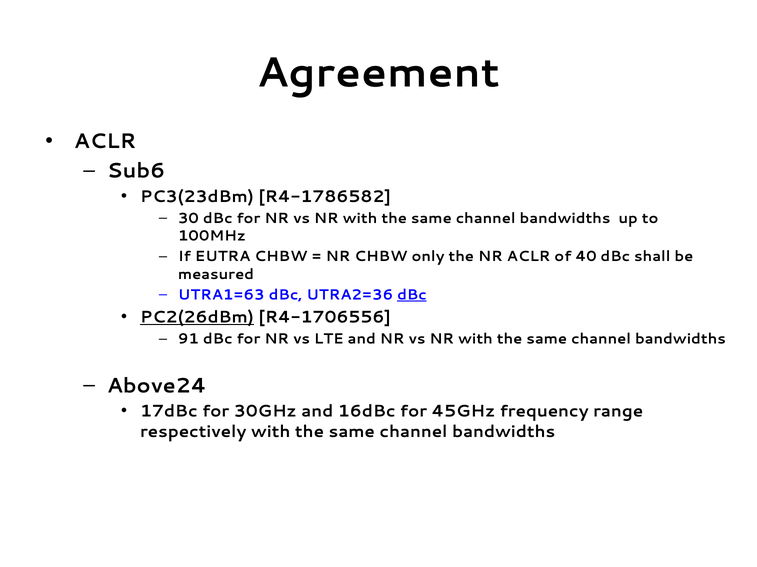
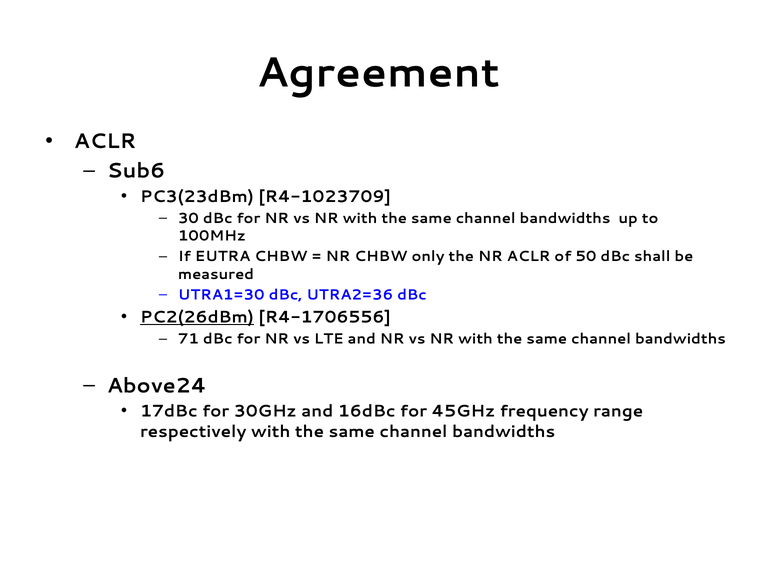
R4-1786582: R4-1786582 -> R4-1023709 (325, 197)
40: 40 -> 50 (586, 257)
UTRA1=63: UTRA1=63 -> UTRA1=30 (221, 295)
dBc underline: present -> none (412, 295)
91: 91 -> 71 (188, 339)
